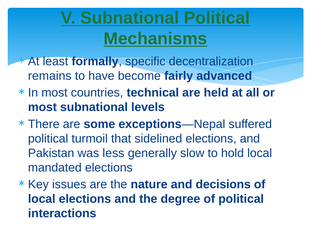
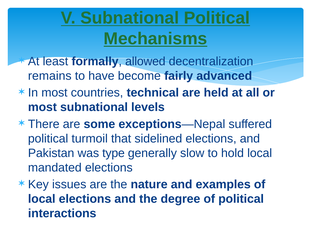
specific: specific -> allowed (145, 61)
less: less -> type (114, 153)
decisions: decisions -> examples (223, 185)
